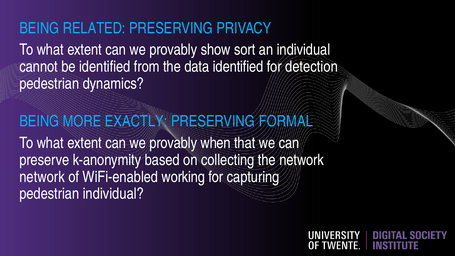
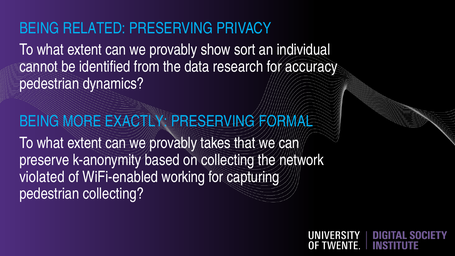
data identified: identified -> research (238, 67)
detection: detection -> accuracy (311, 67)
when: when -> takes (216, 143)
network: network -> violated (42, 177)
pedestrian individual: individual -> collecting (113, 194)
